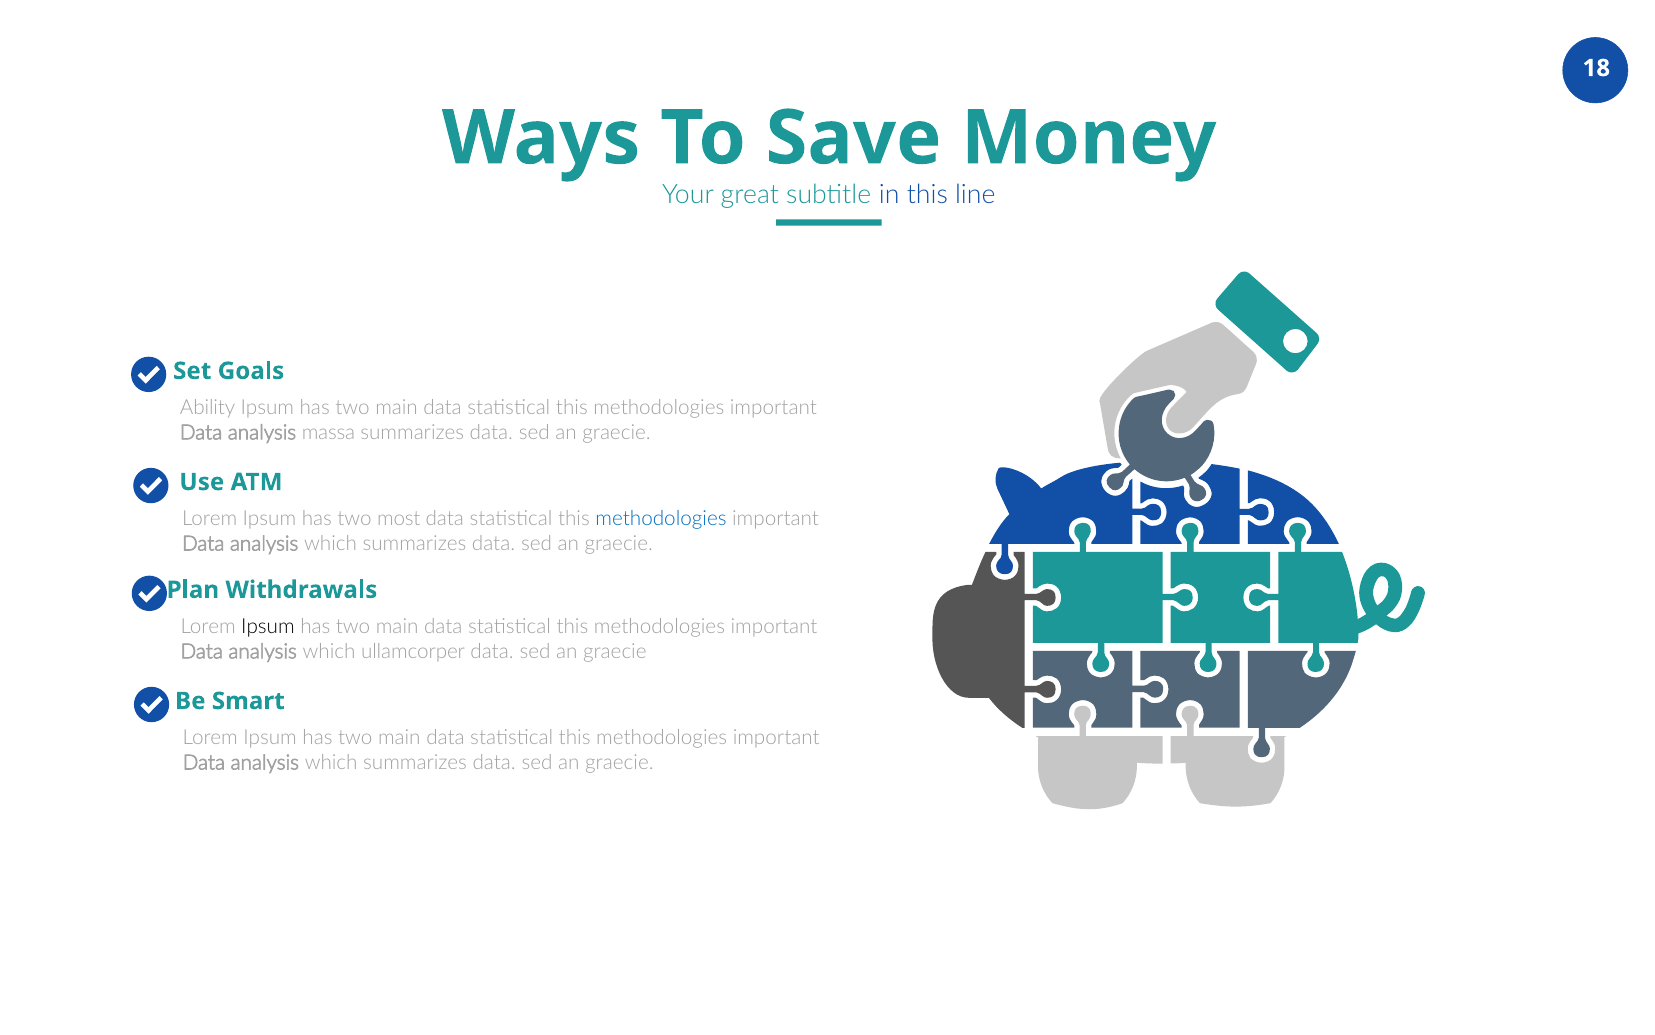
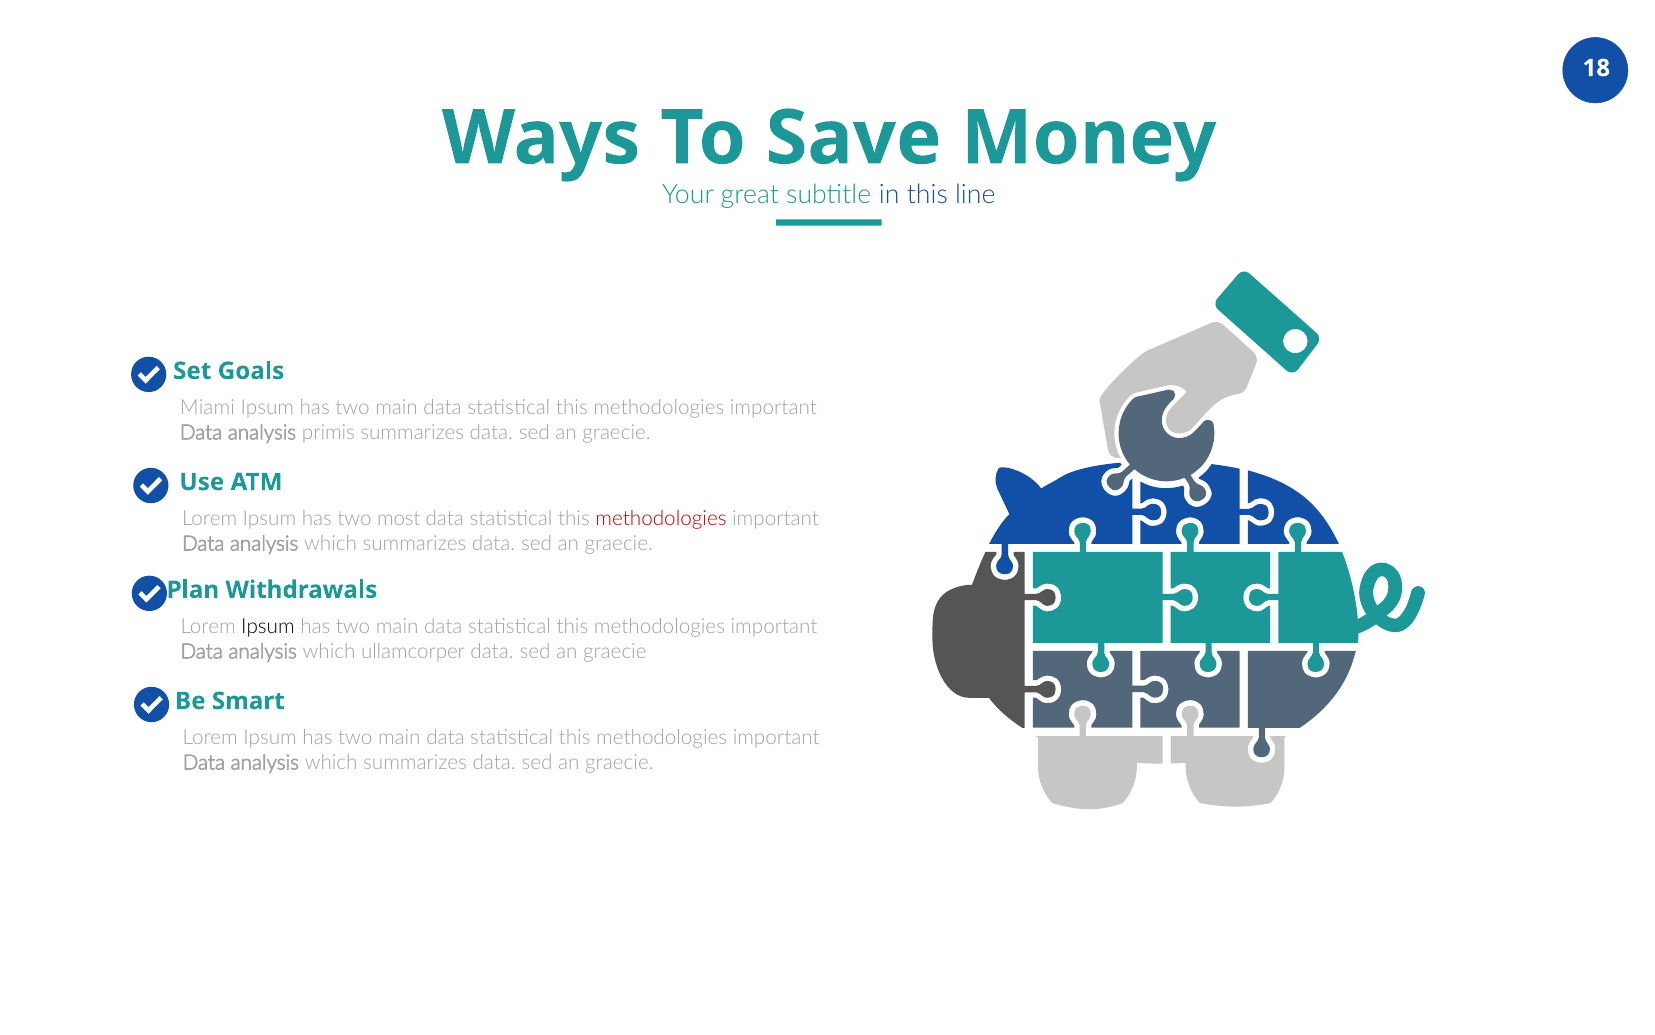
Ability: Ability -> Miami (207, 407)
massa: massa -> primis (328, 432)
methodologies colour: blue -> red (661, 518)
